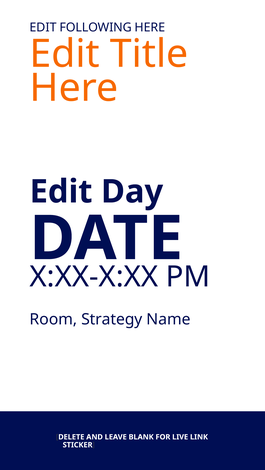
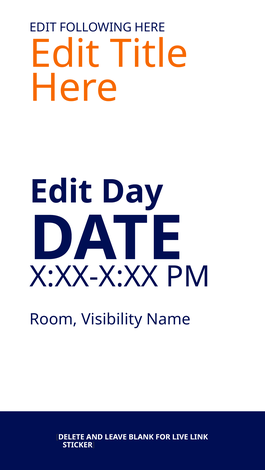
Strategy: Strategy -> Visibility (112, 320)
